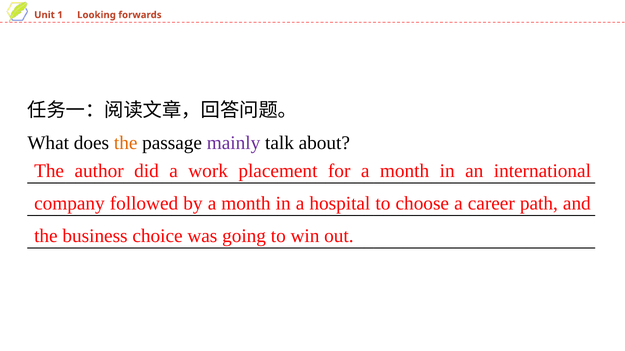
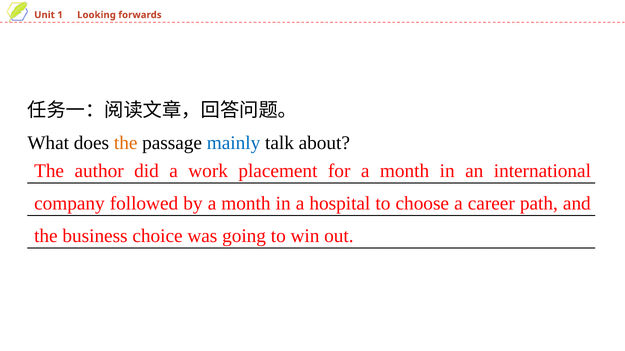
mainly colour: purple -> blue (234, 143)
